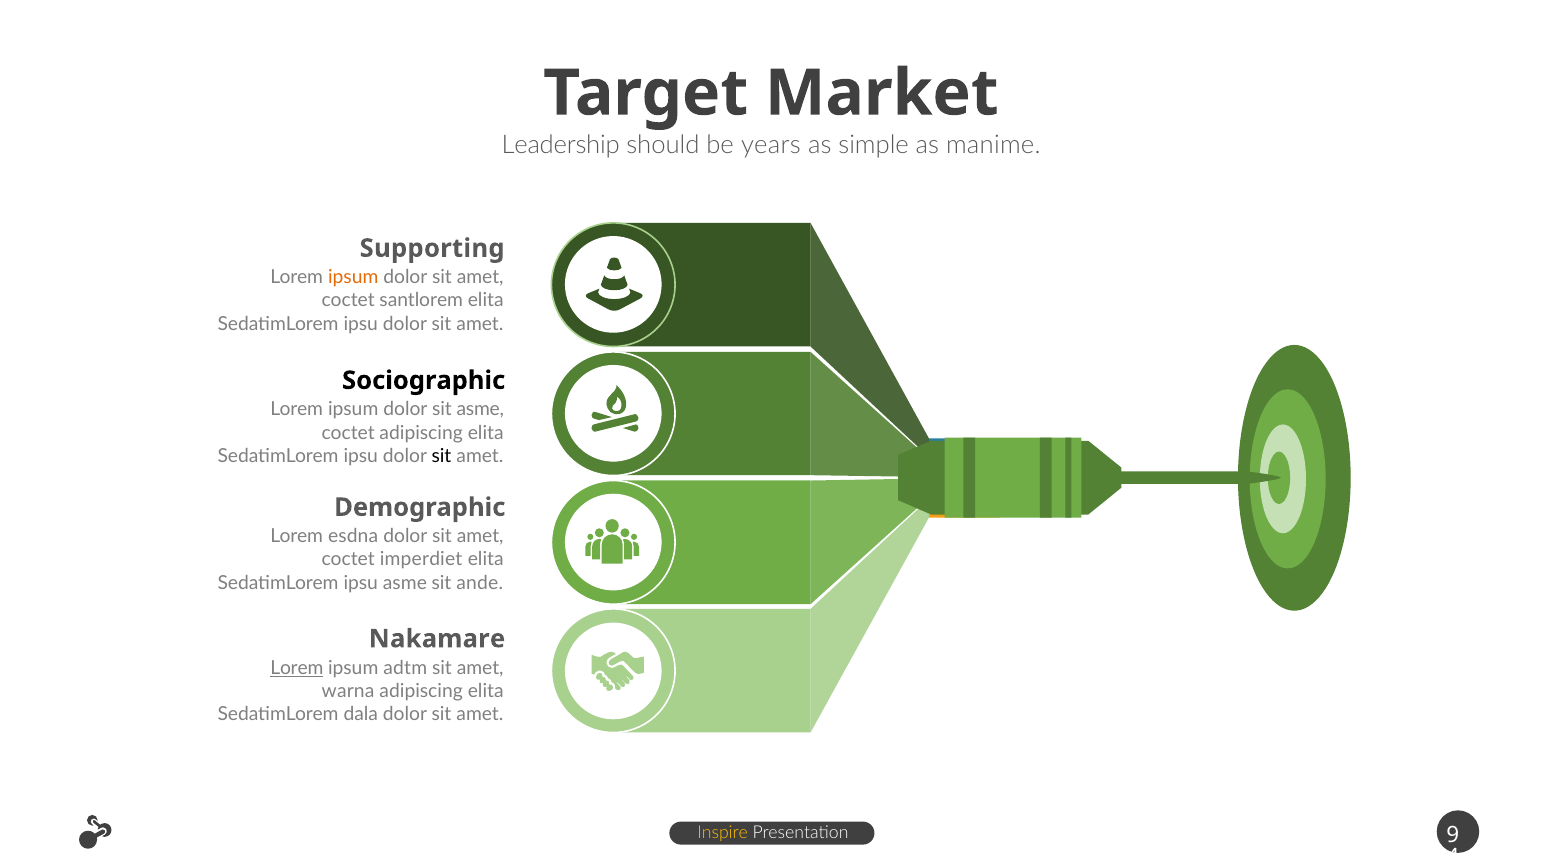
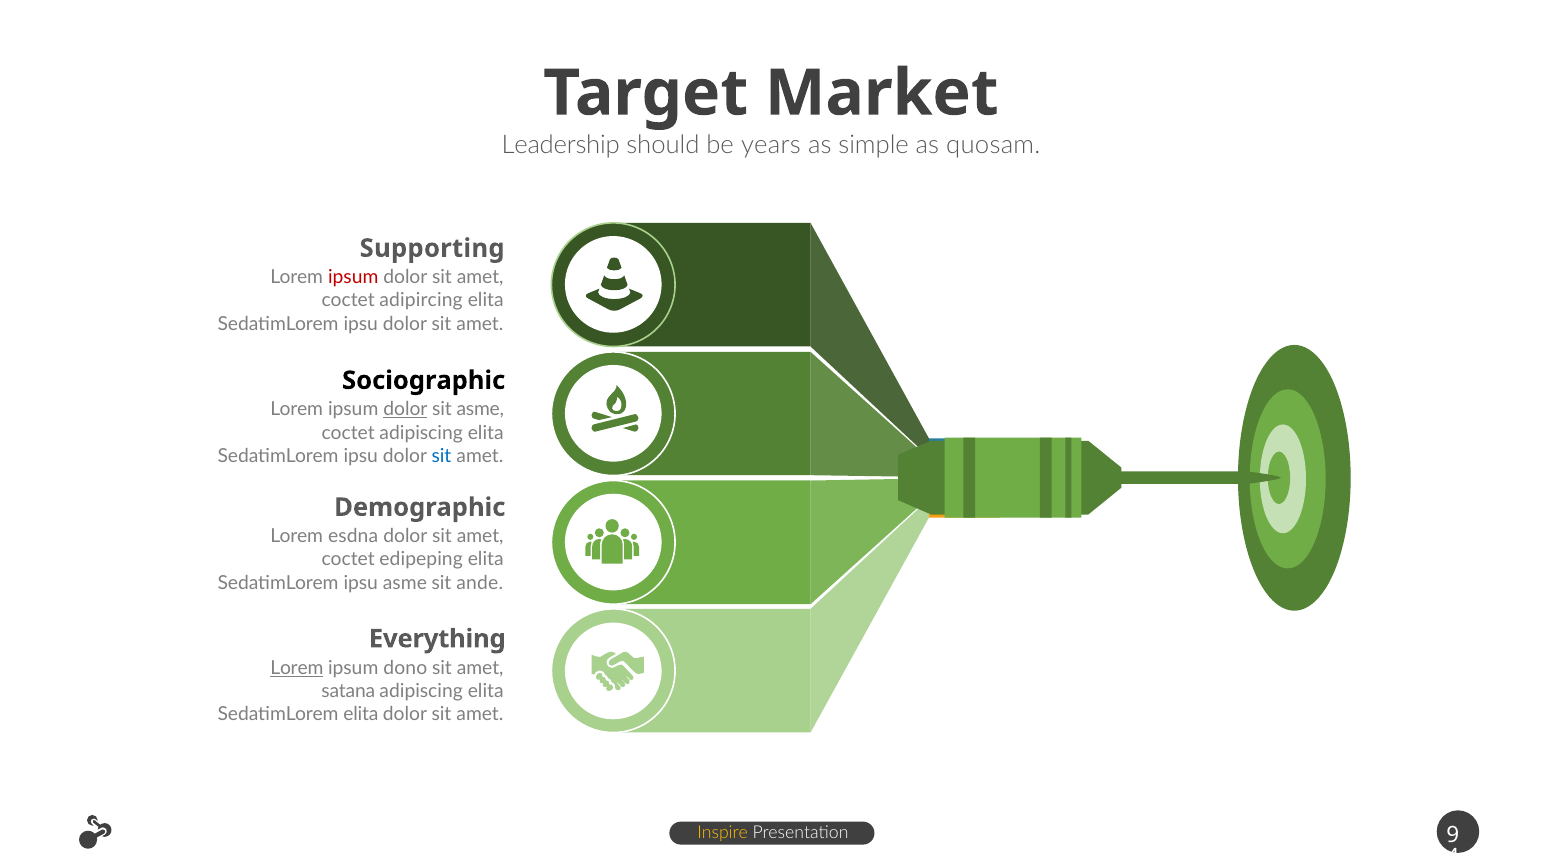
manime: manime -> quosam (993, 145)
ipsum colour: orange -> red (353, 277)
santlorem: santlorem -> adipircing (421, 300)
dolor underline: none -> present (405, 410)
sit colour: black -> blue (441, 456)
imperdiet: imperdiet -> edipeping (421, 560)
Nakamare: Nakamare -> Everything (437, 639)
adtm: adtm -> dono (405, 668)
warna: warna -> satana (348, 691)
SedatimLorem dala: dala -> elita (361, 714)
